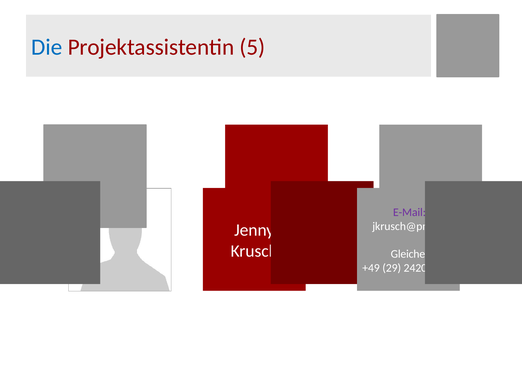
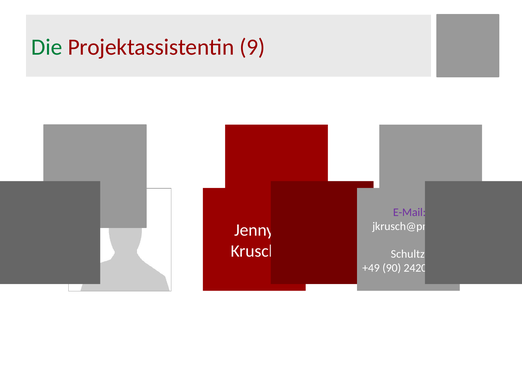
Die colour: blue -> green (47, 47)
5: 5 -> 9 (252, 47)
Gleiche: Gleiche -> Schultz (409, 254)
29: 29 -> 90 (392, 268)
